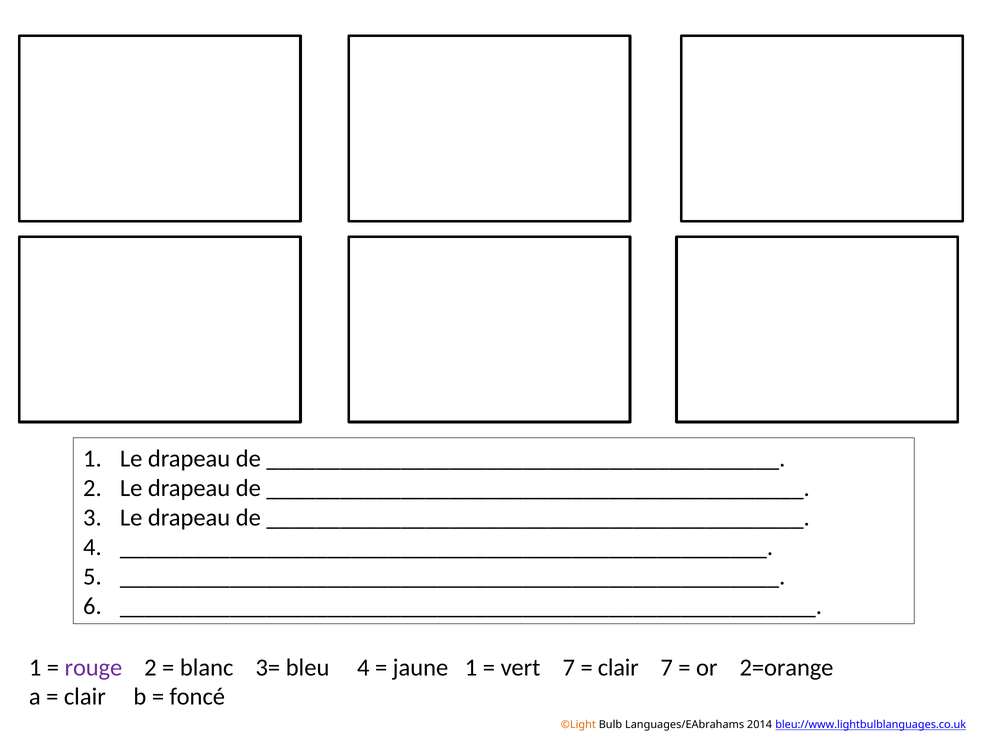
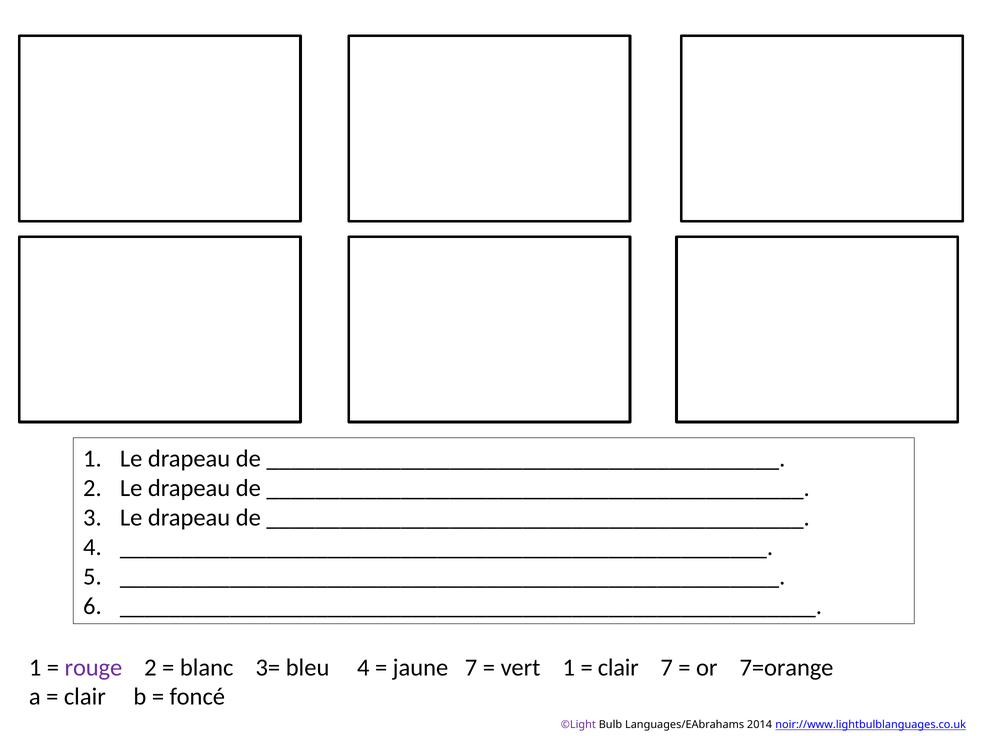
jaune 1: 1 -> 7 (471, 668)
vert 7: 7 -> 1 (569, 668)
2=orange: 2=orange -> 7=orange (787, 668)
©Light colour: orange -> purple (578, 725)
bleu://www.lightbulblanguages.co.uk: bleu://www.lightbulblanguages.co.uk -> noir://www.lightbulblanguages.co.uk (871, 725)
